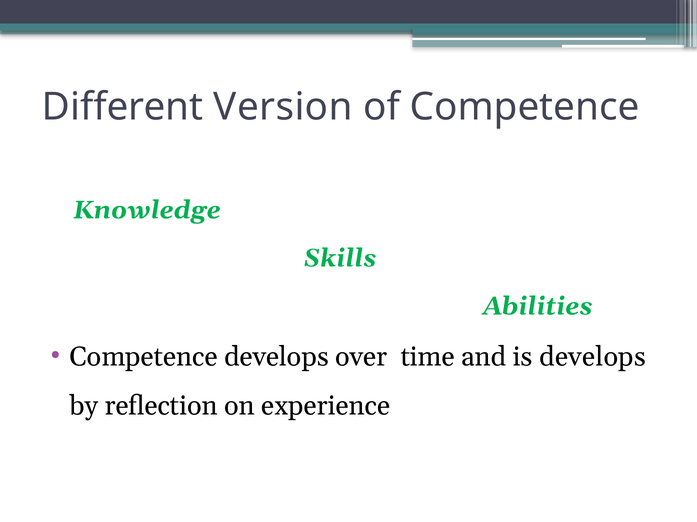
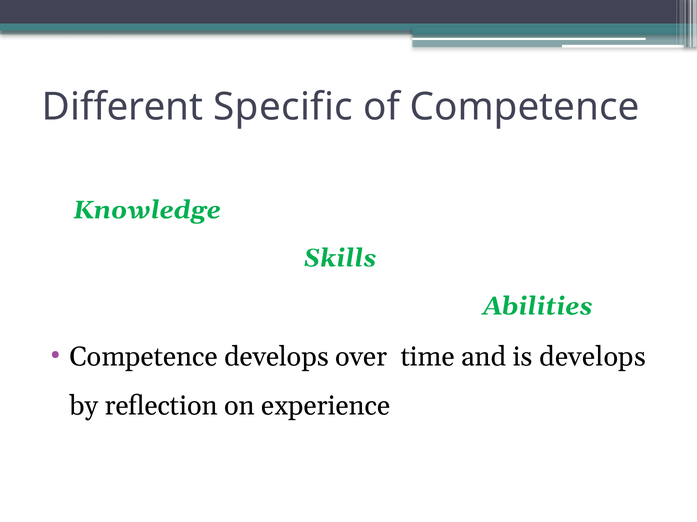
Version: Version -> Specific (283, 107)
